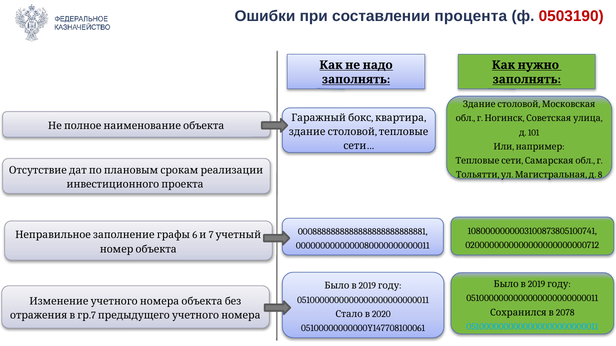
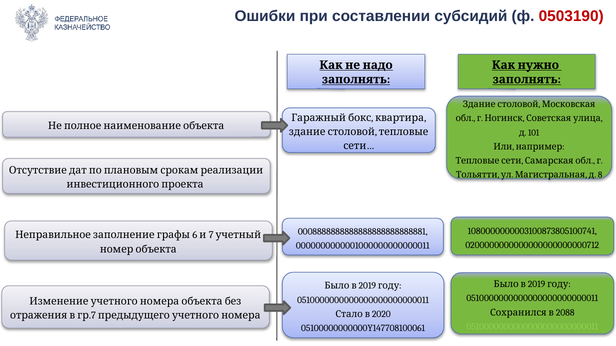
процента: процента -> субсидий (471, 16)
0000000000000080000000000011: 0000000000000080000000000011 -> 0000000000001000000000000011 (363, 246)
2078: 2078 -> 2088 (565, 313)
0510000000000000000000000011 colour: light blue -> light green (532, 327)
